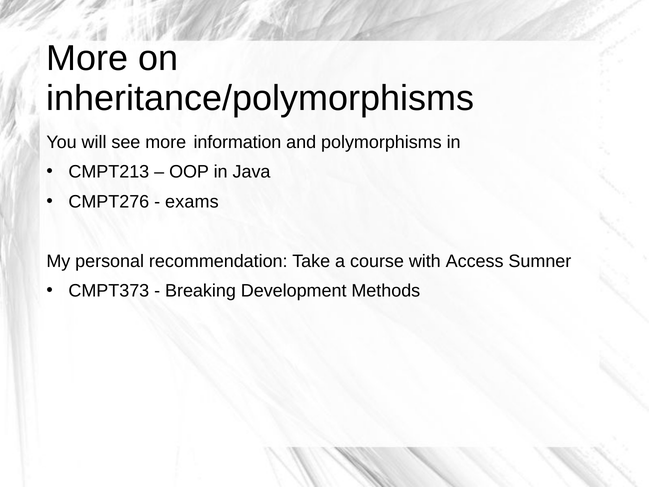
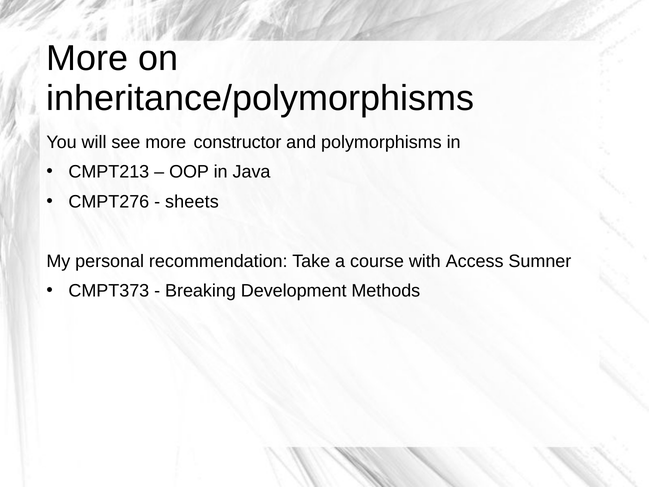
information: information -> constructor (237, 142)
exams: exams -> sheets (192, 202)
